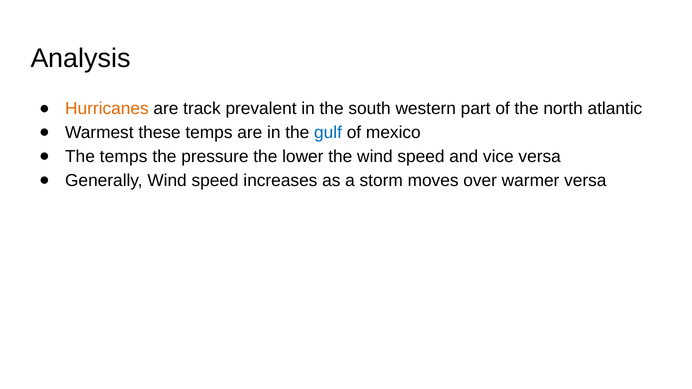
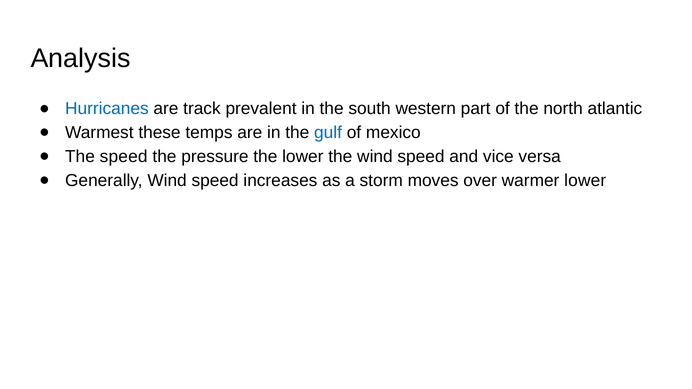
Hurricanes colour: orange -> blue (107, 109)
The temps: temps -> speed (124, 157)
warmer versa: versa -> lower (585, 180)
